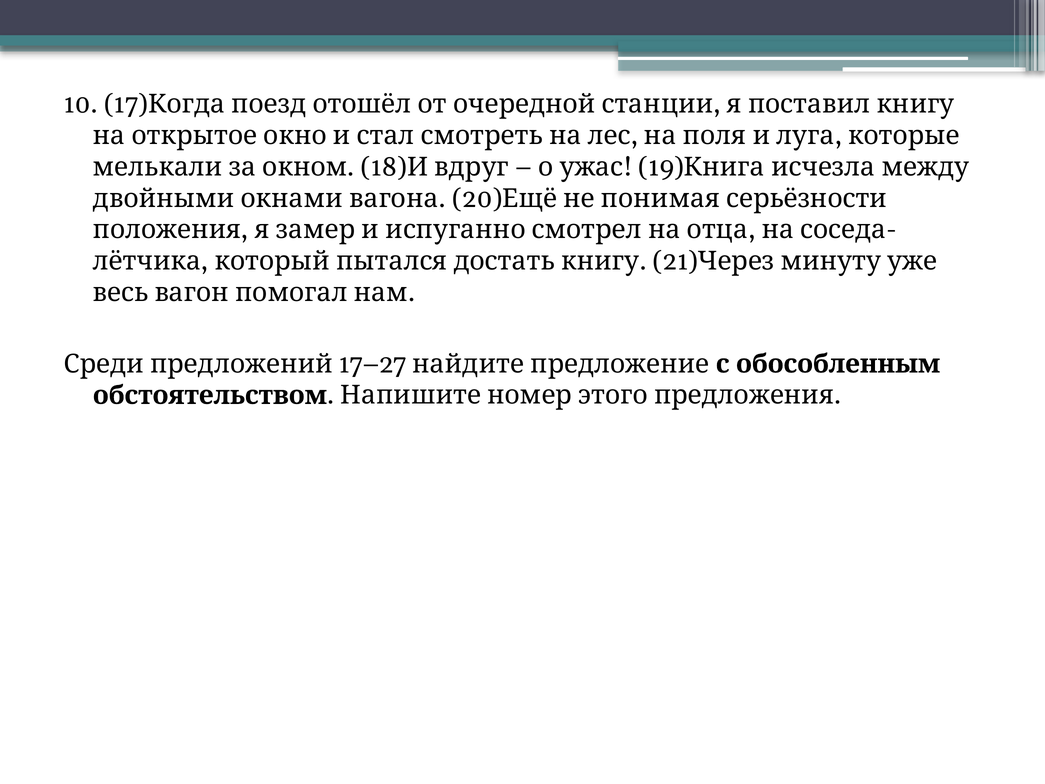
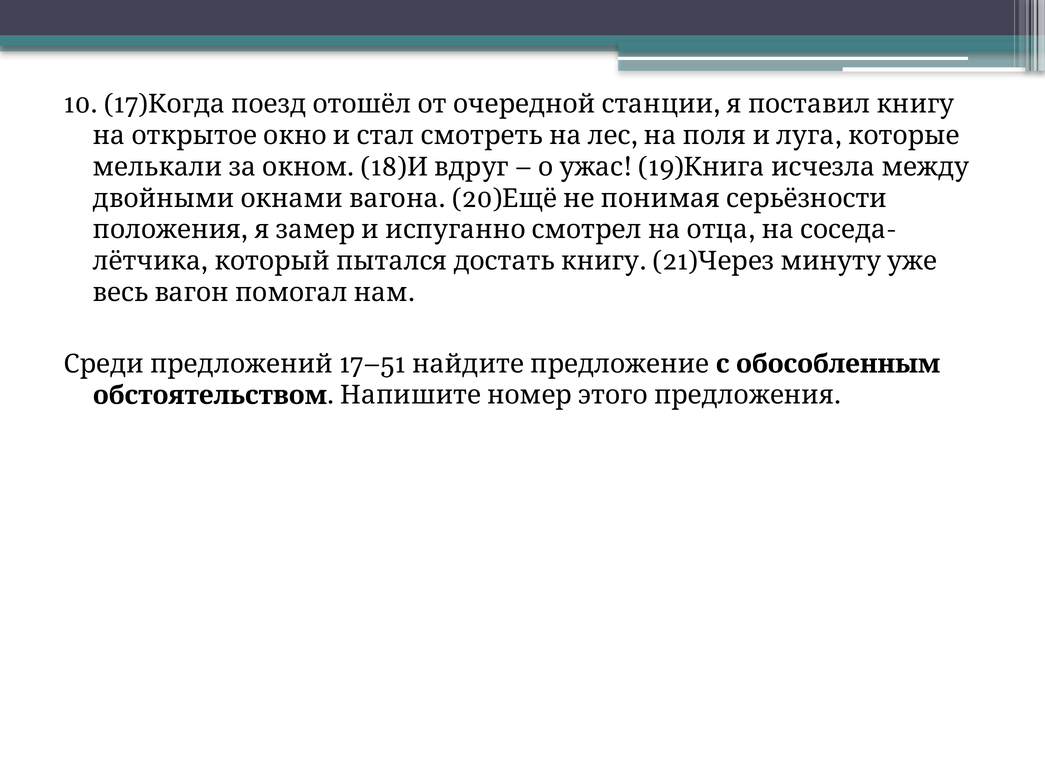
17–27: 17–27 -> 17–51 (373, 364)
